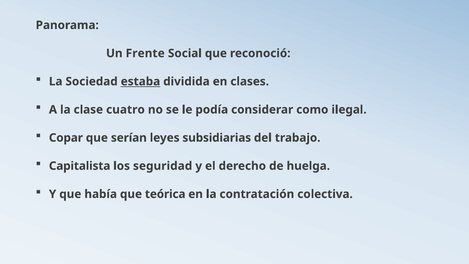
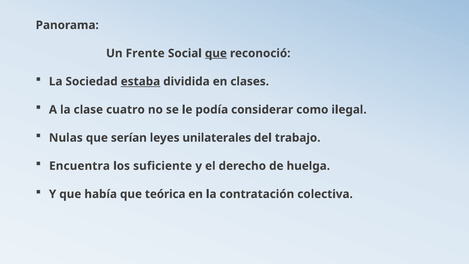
que underline: none -> present (216, 53)
Copar: Copar -> Nulas (66, 138)
subsidiarias: subsidiarias -> unilaterales (217, 138)
Capitalista: Capitalista -> Encuentra (79, 166)
seguridad: seguridad -> suficiente (163, 166)
